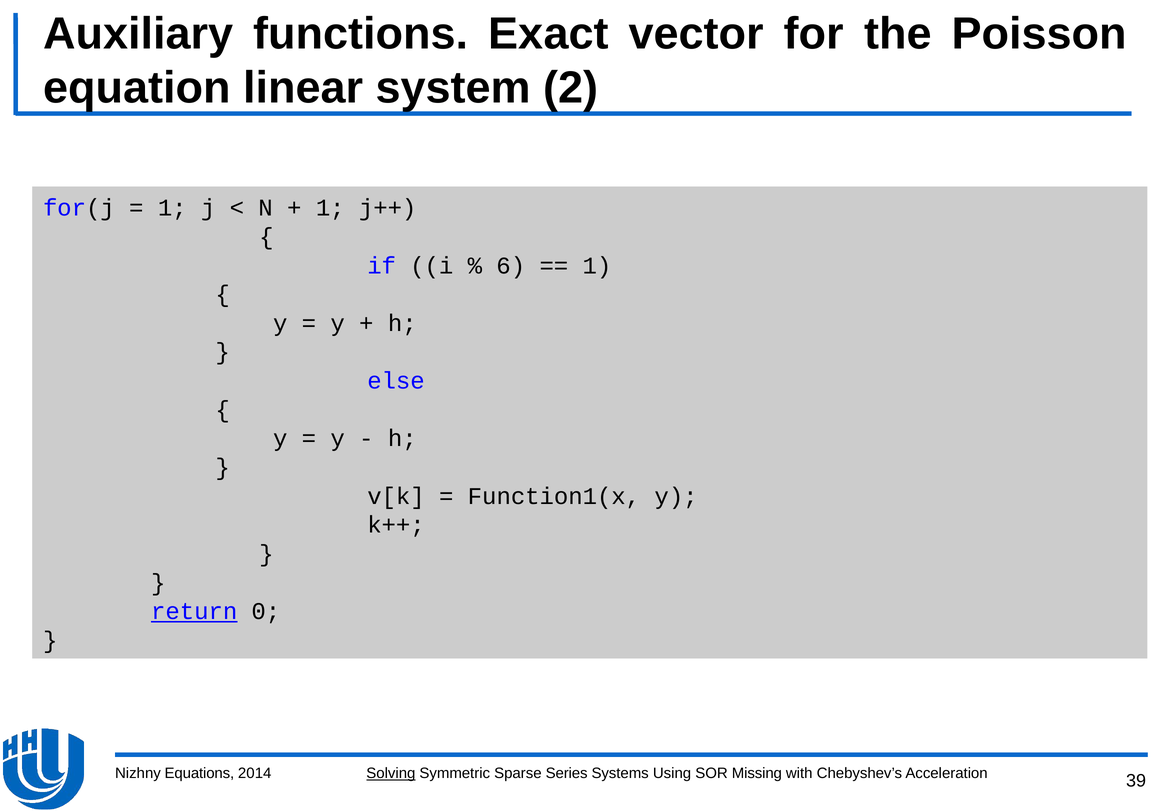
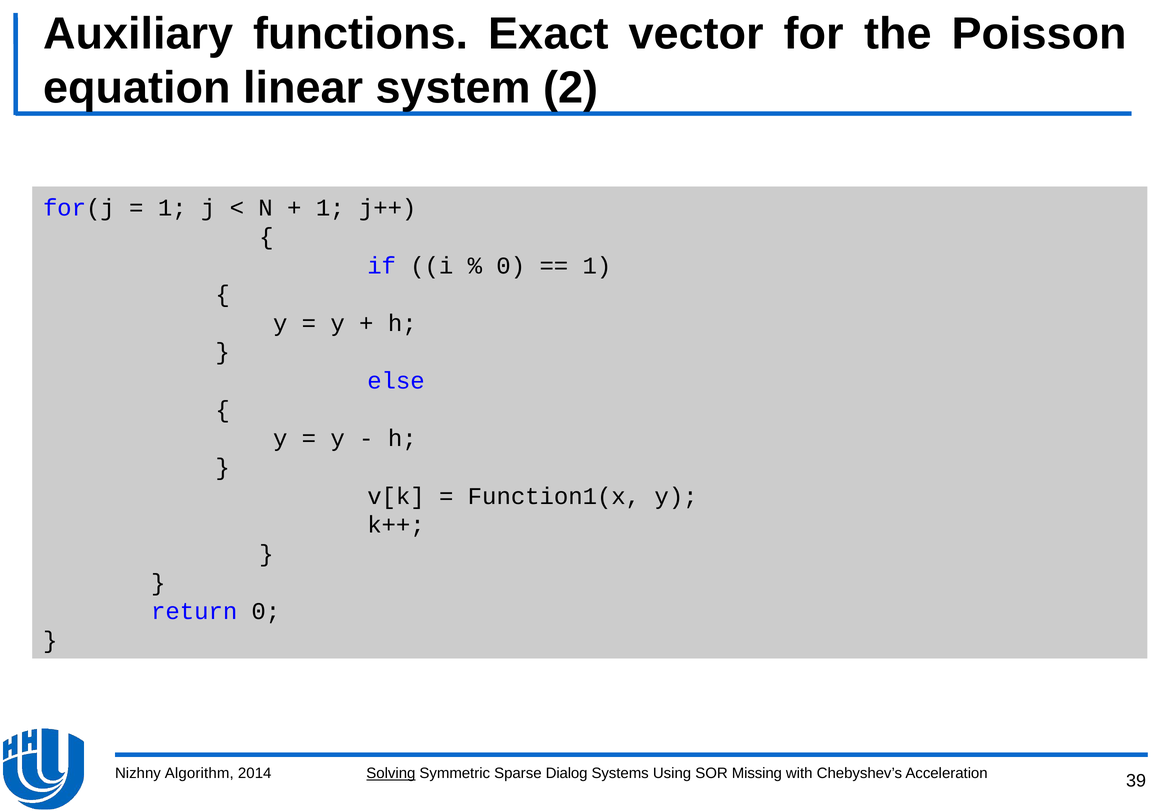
6: 6 -> 0 (511, 265)
return underline: present -> none (194, 611)
Equations: Equations -> Algorithm (199, 773)
Series: Series -> Dialog (567, 773)
